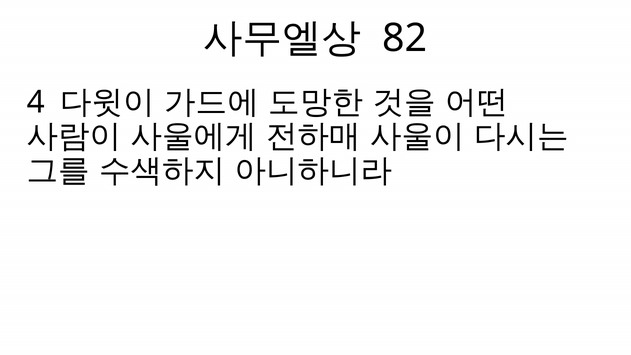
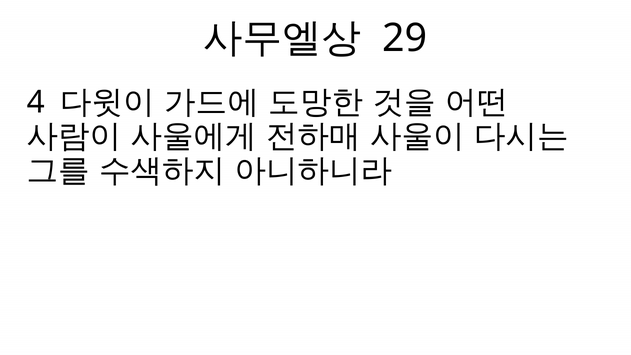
82: 82 -> 29 (405, 38)
